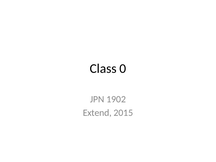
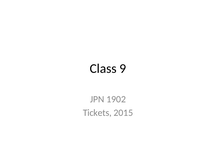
0: 0 -> 9 (123, 69)
Extend: Extend -> Tickets (97, 113)
